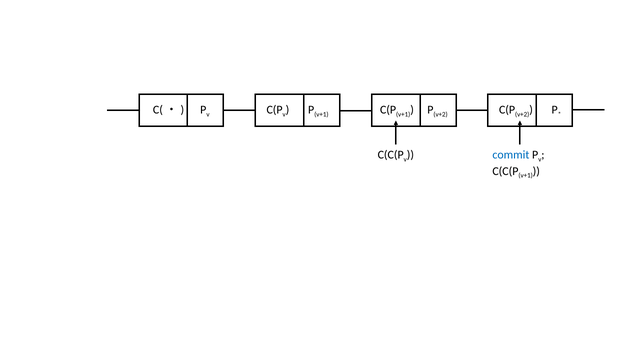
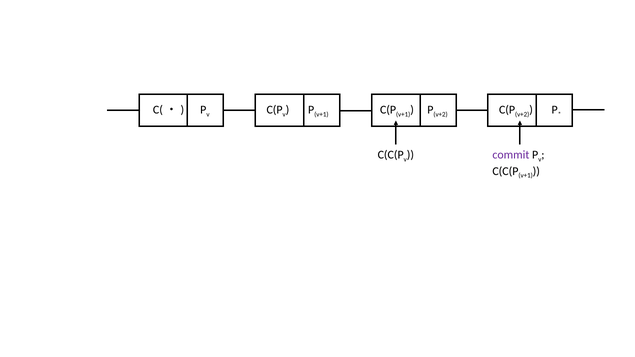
commit colour: blue -> purple (511, 155)
